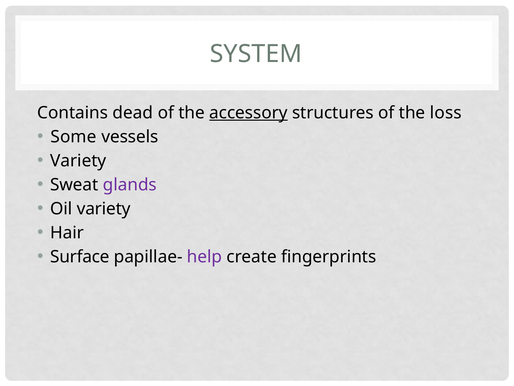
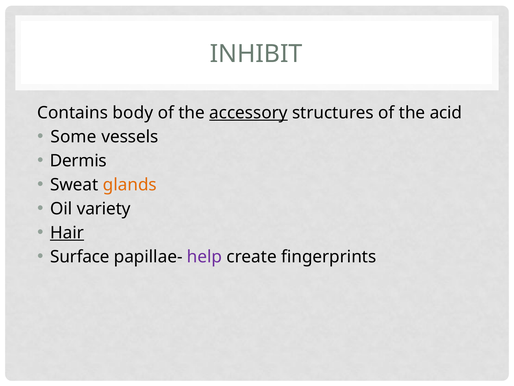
SYSTEM: SYSTEM -> INHIBIT (256, 54)
dead: dead -> body (133, 113)
loss: loss -> acid (446, 113)
Variety: Variety -> Dermis (78, 161)
glands colour: purple -> orange (130, 185)
Hair underline: none -> present (67, 232)
